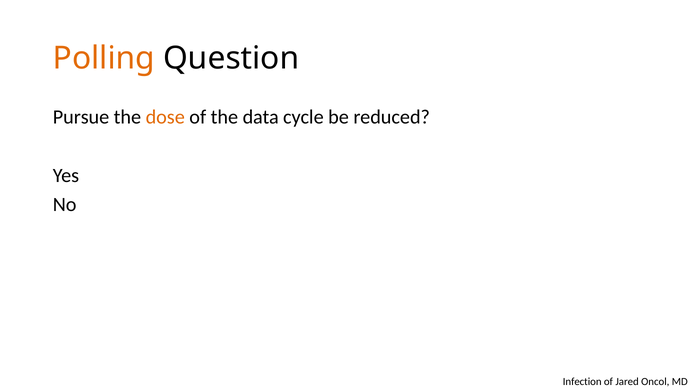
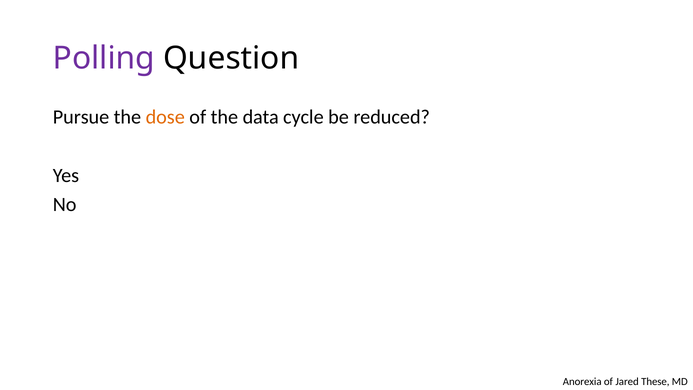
Polling colour: orange -> purple (104, 58)
Infection: Infection -> Anorexia (582, 381)
Oncol: Oncol -> These (655, 381)
